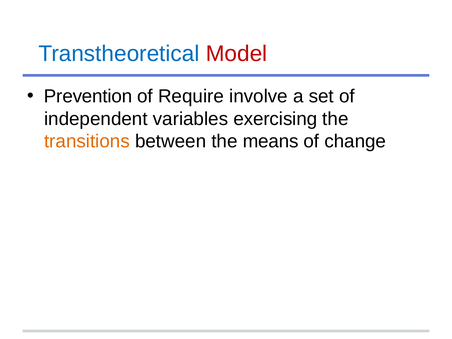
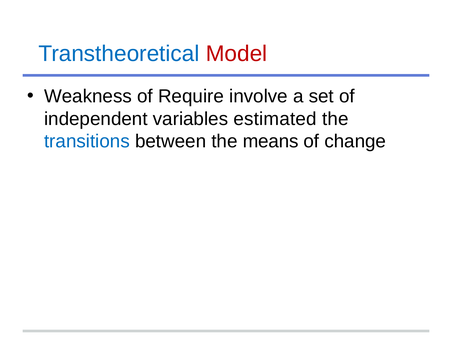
Prevention: Prevention -> Weakness (88, 96)
exercising: exercising -> estimated (275, 119)
transitions colour: orange -> blue (87, 141)
